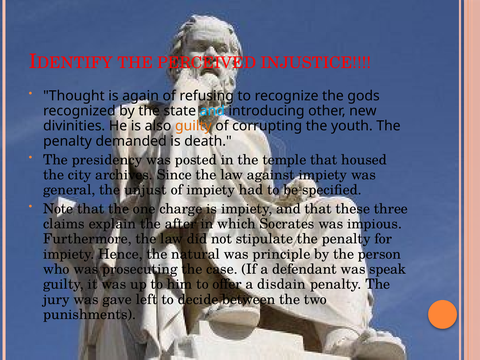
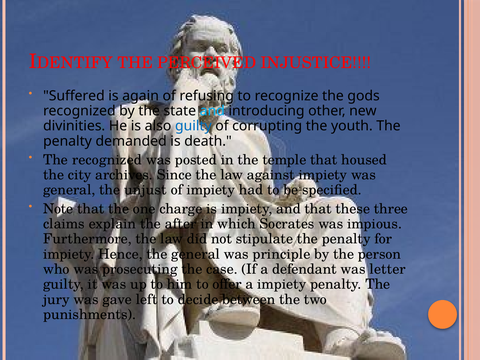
Thought: Thought -> Suffered (74, 96)
guilty colour: orange -> blue (193, 126)
The presidency: presidency -> recognized (107, 160)
the natural: natural -> general (196, 254)
speak: speak -> letter (388, 269)
a disdain: disdain -> impiety (282, 284)
